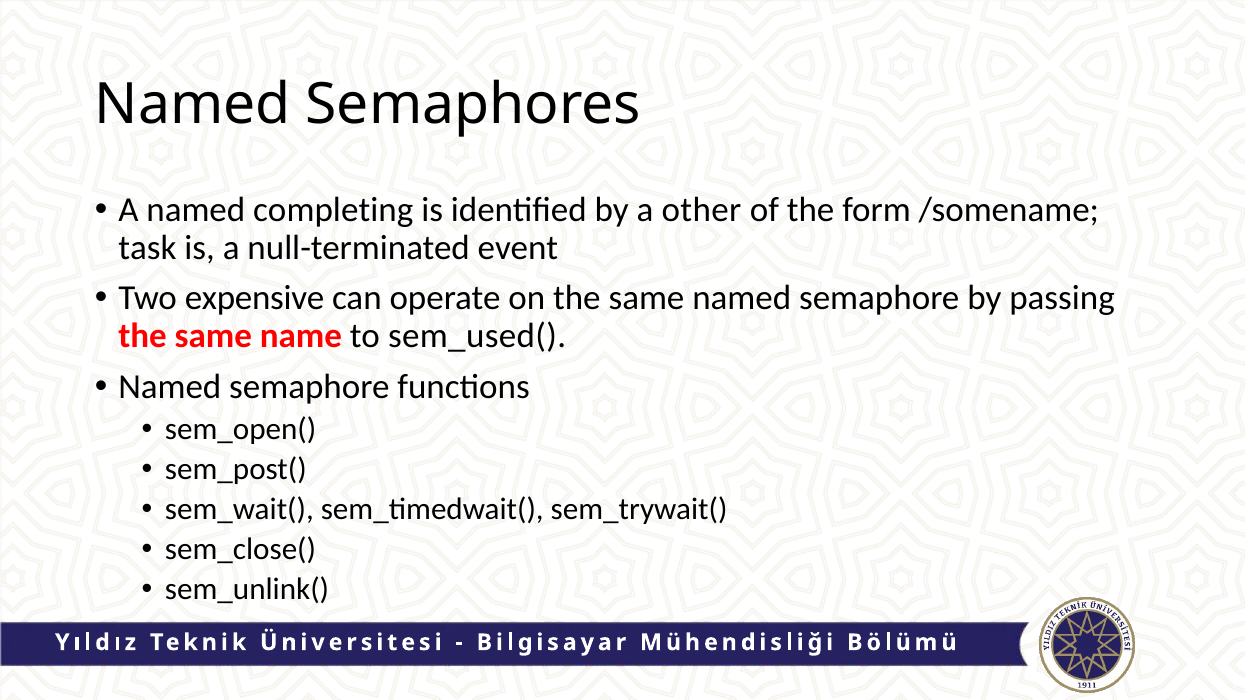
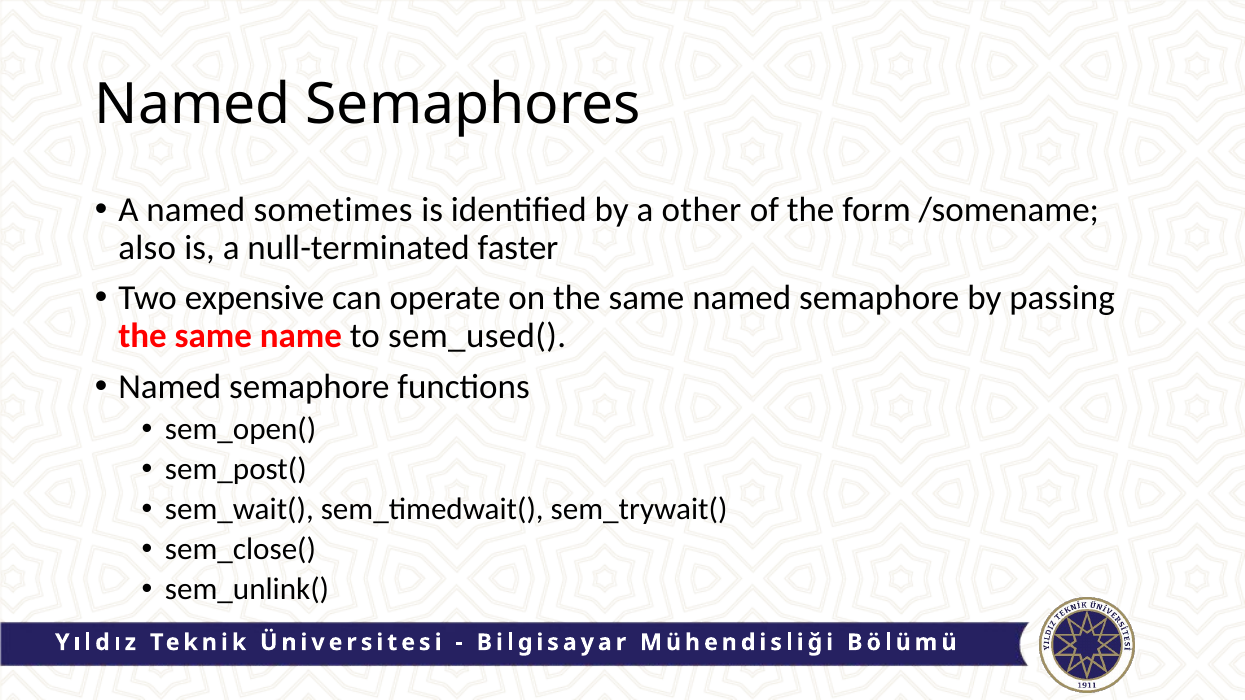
completing: completing -> sometimes (333, 210)
task: task -> also (147, 248)
event: event -> faster (518, 248)
